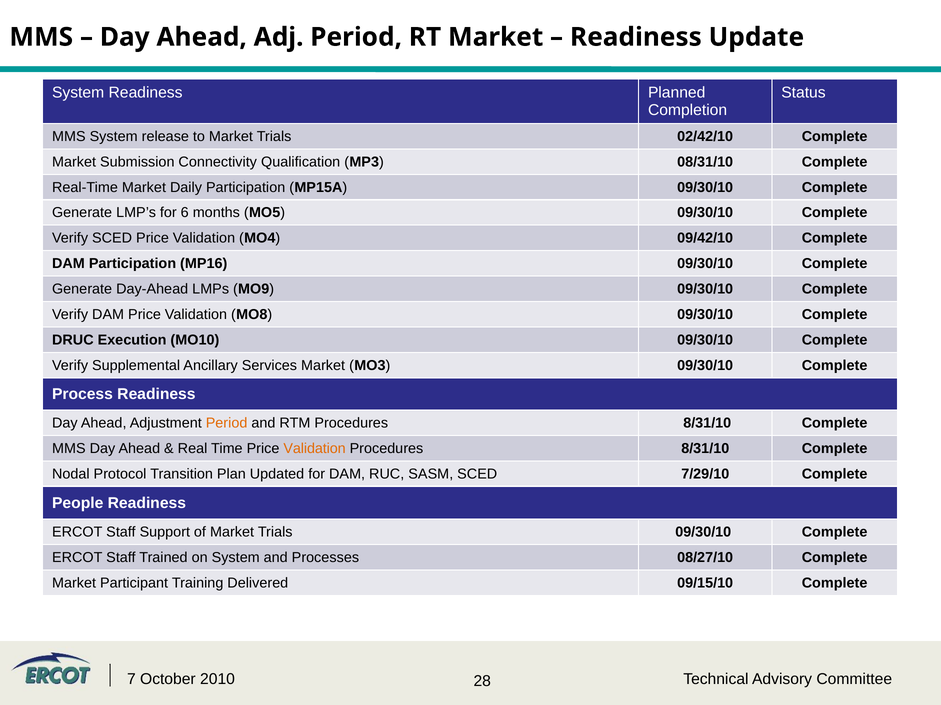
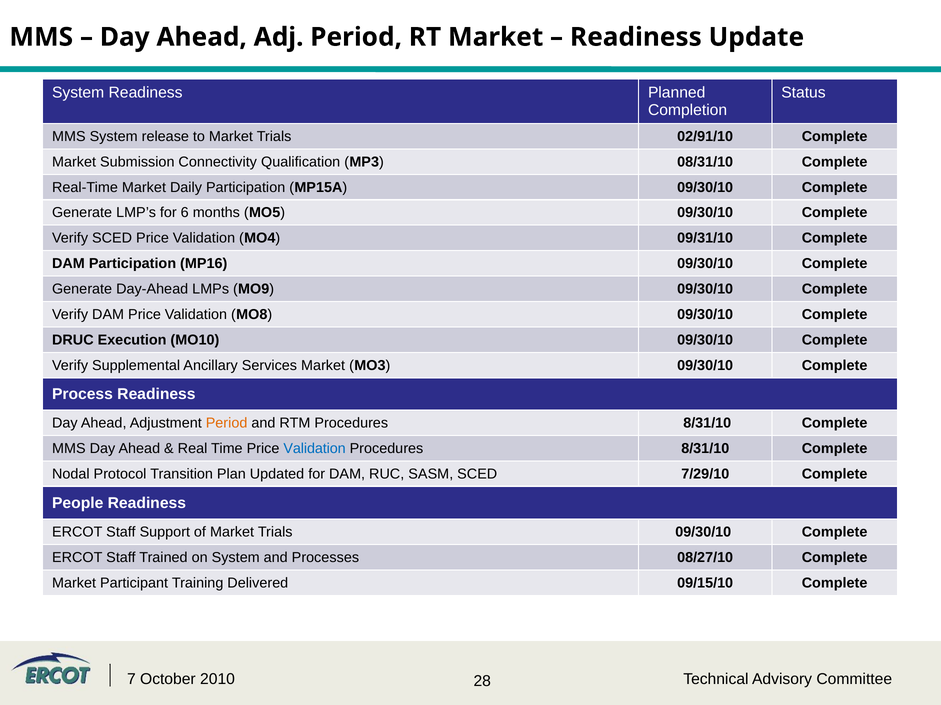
02/42/10: 02/42/10 -> 02/91/10 (705, 137)
09/42/10: 09/42/10 -> 09/31/10 (705, 238)
Validation colour: orange -> blue (315, 449)
